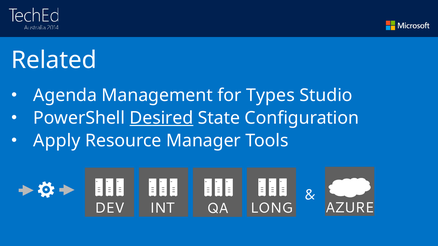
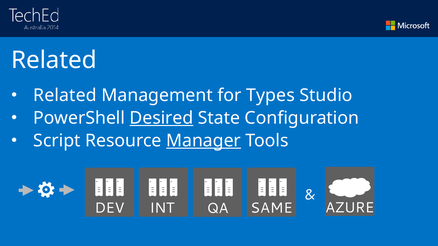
Agenda: Agenda -> Related (65, 96)
Apply: Apply -> Script (57, 141)
Manager underline: none -> present (204, 141)
LONG: LONG -> SAME (271, 208)
